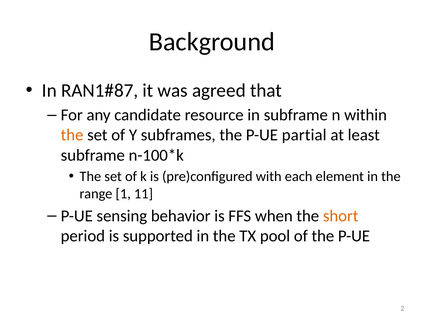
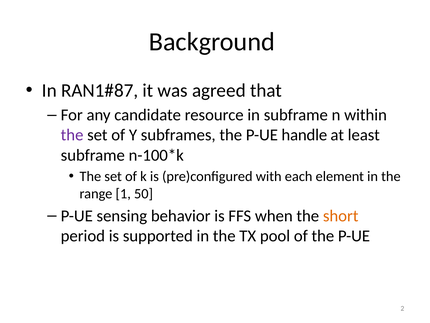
the colour: orange -> purple (72, 135)
partial: partial -> handle (304, 135)
11: 11 -> 50 (144, 193)
